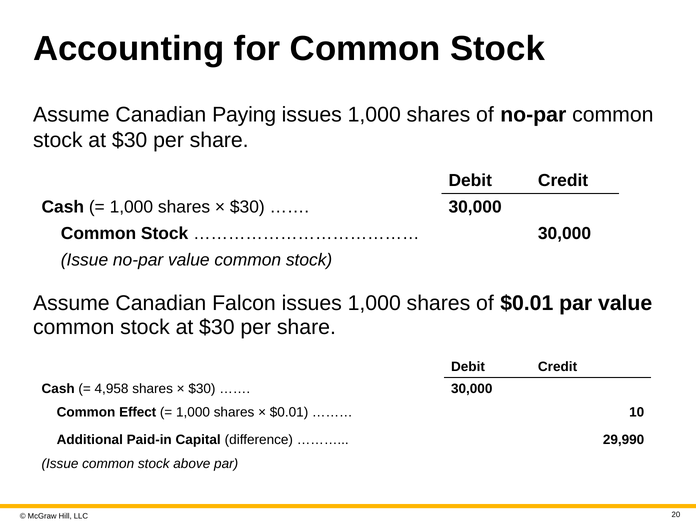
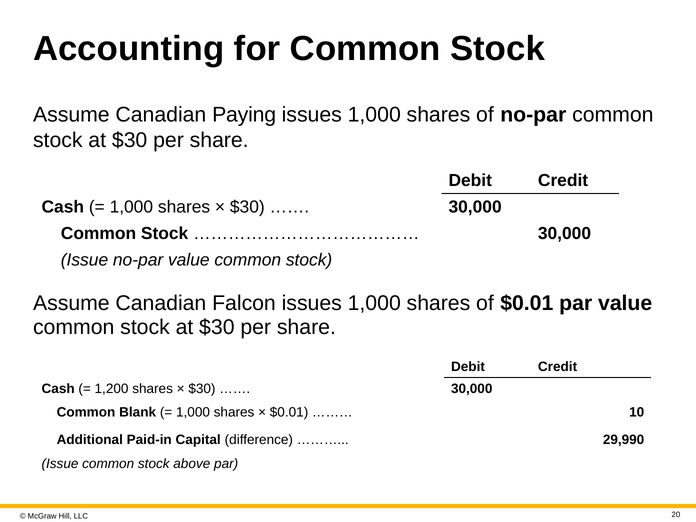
4,958: 4,958 -> 1,200 (112, 389)
Effect: Effect -> Blank (138, 412)
